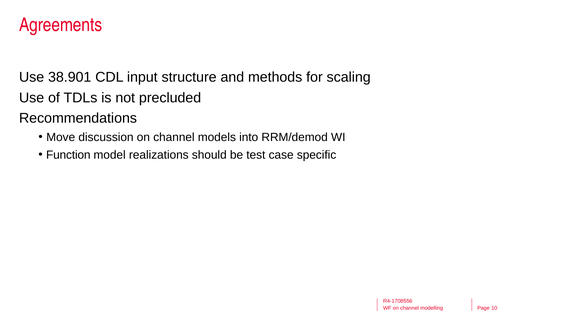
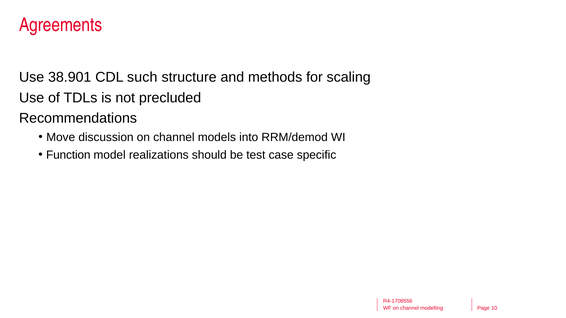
input: input -> such (142, 77)
